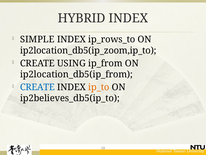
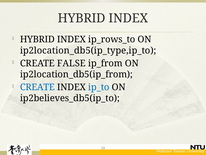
SIMPLE: SIMPLE -> HYBRID (37, 39)
ip2location_db5(ip_zoom,ip_to: ip2location_db5(ip_zoom,ip_to -> ip2location_db5(ip_type,ip_to (88, 50)
USING: USING -> FALSE (71, 63)
ip_to colour: orange -> blue (99, 87)
